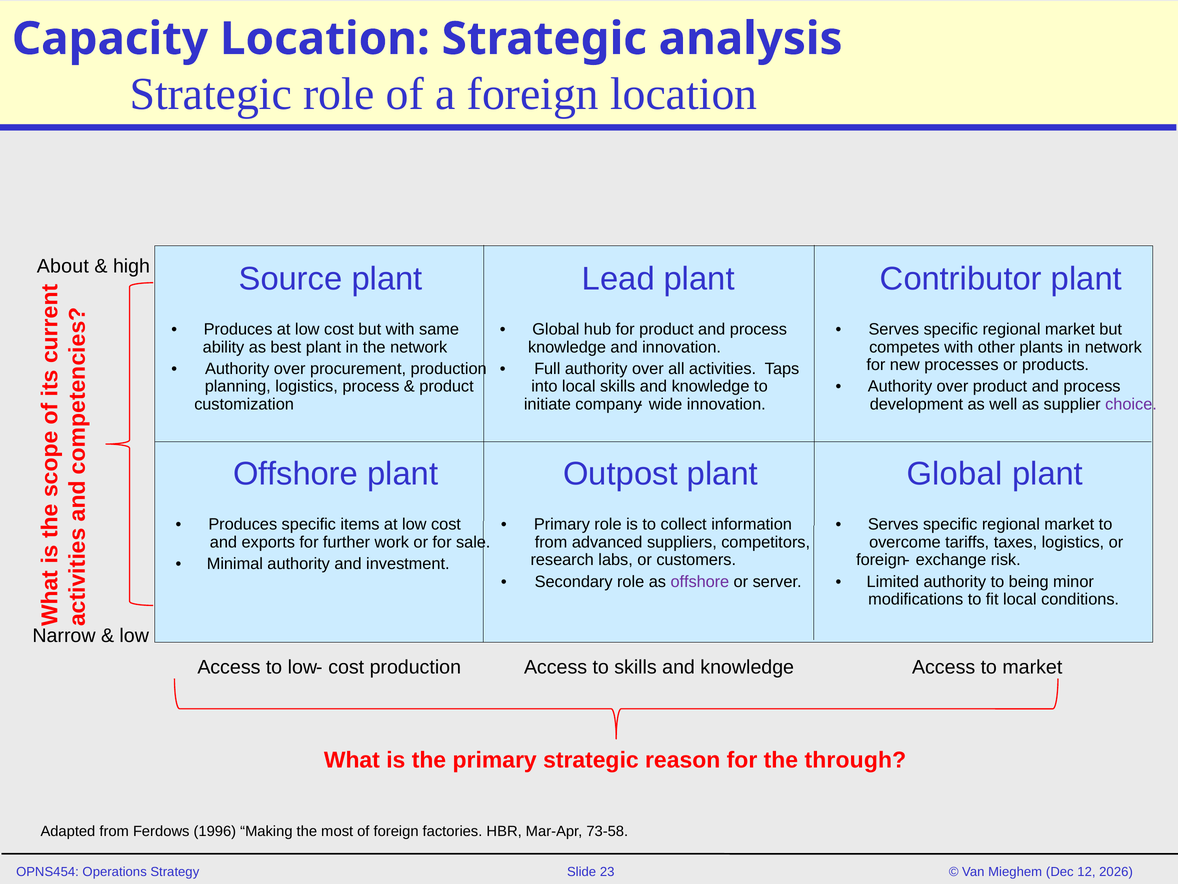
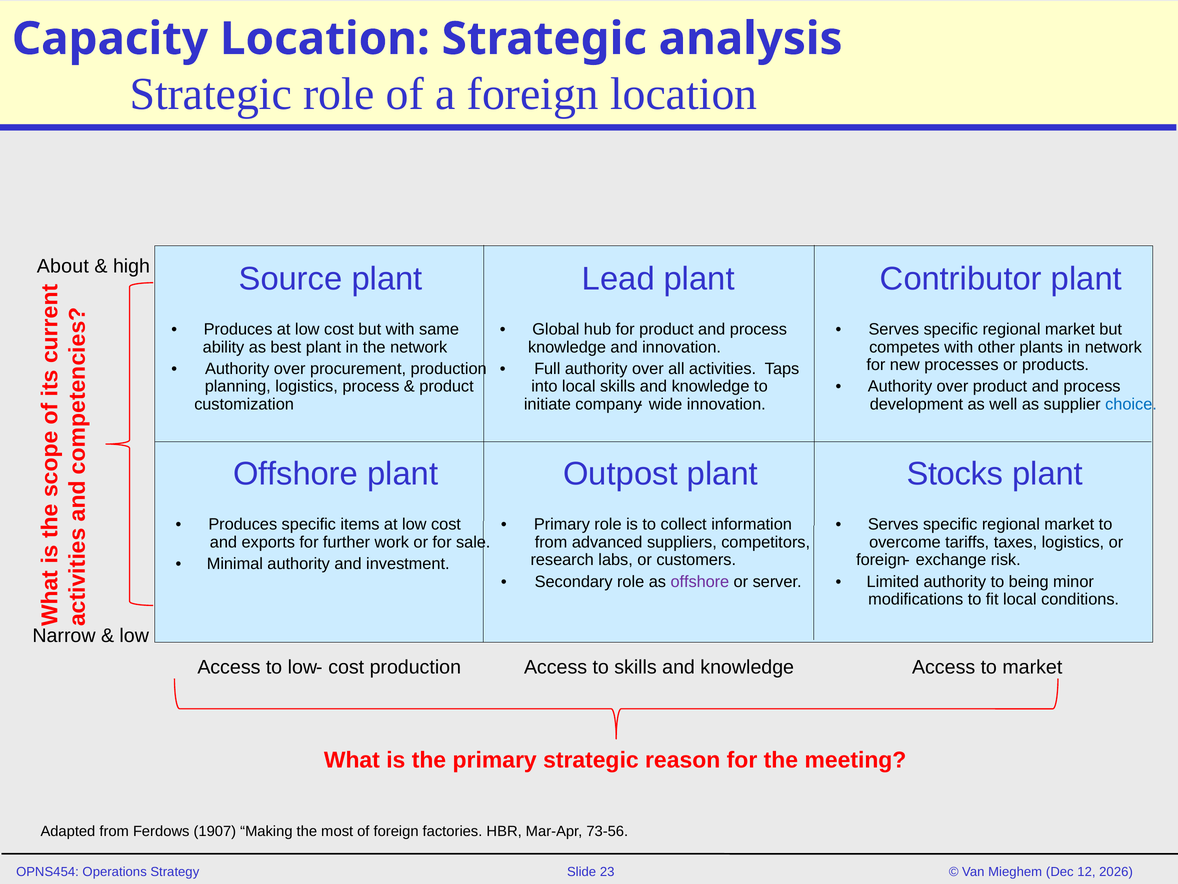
choice colour: purple -> blue (1131, 404)
Global: Global -> Stocks (955, 474)
through: through -> meeting (855, 760)
1996: 1996 -> 1907 (215, 831)
73-58: 73-58 -> 73-56 (607, 831)
